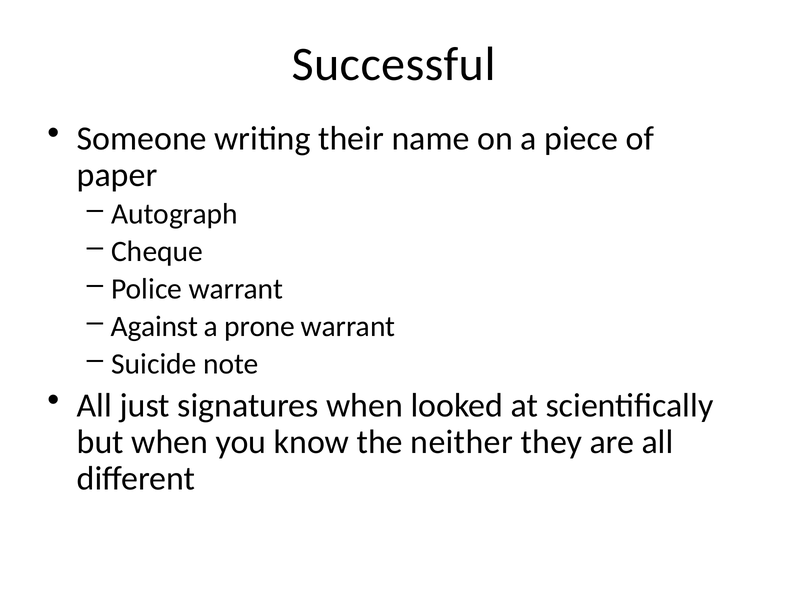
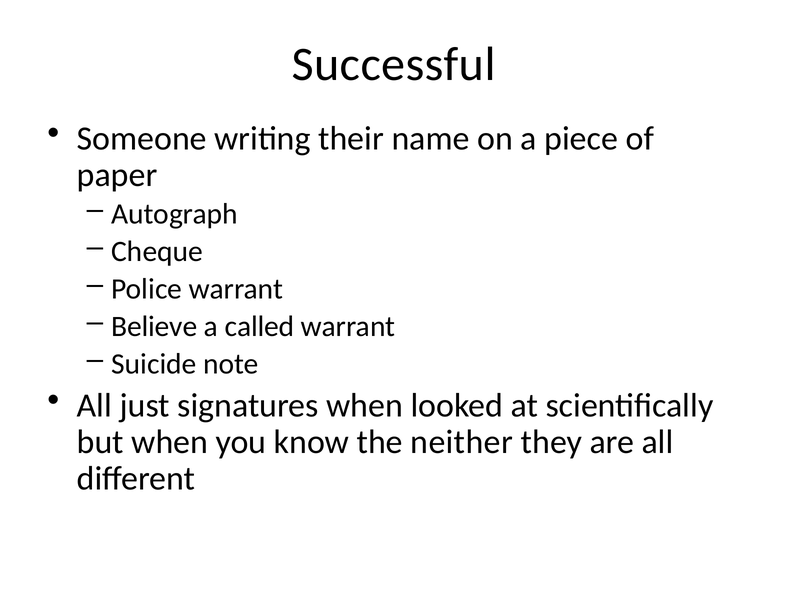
Against: Against -> Believe (154, 327)
prone: prone -> called (260, 327)
